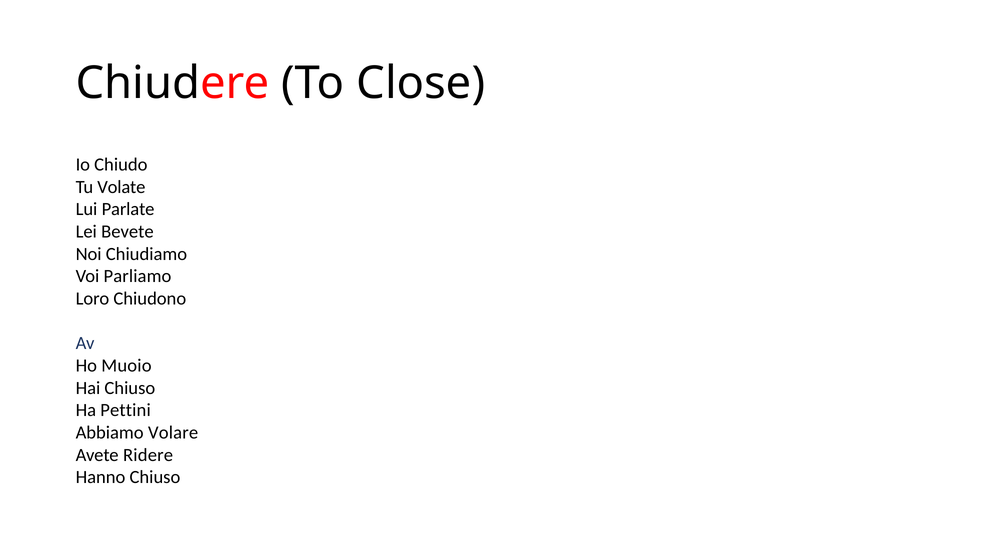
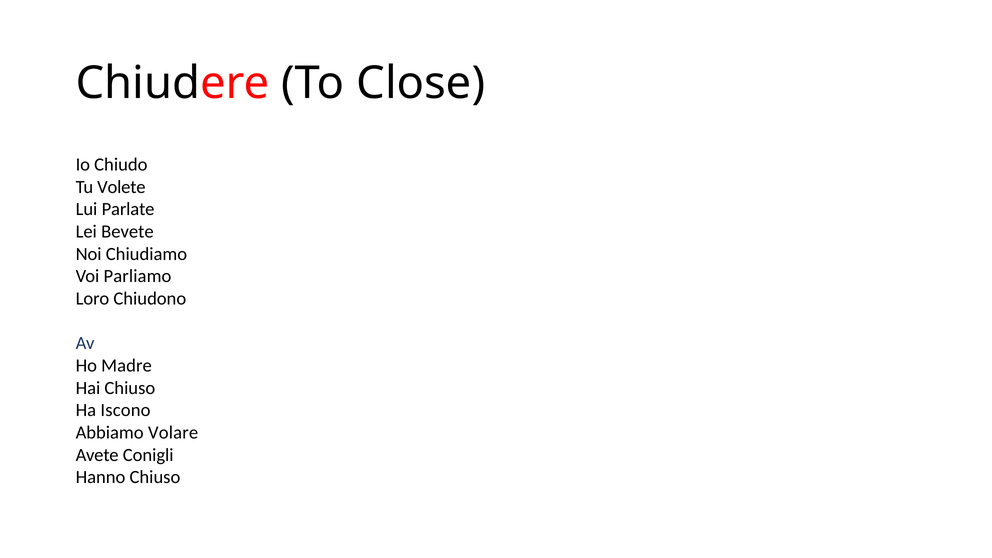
Volate: Volate -> Volete (121, 187)
Muoio: Muoio -> Madre (126, 366)
Pettini: Pettini -> Iscono (126, 410)
Ridere: Ridere -> Conigli (148, 455)
